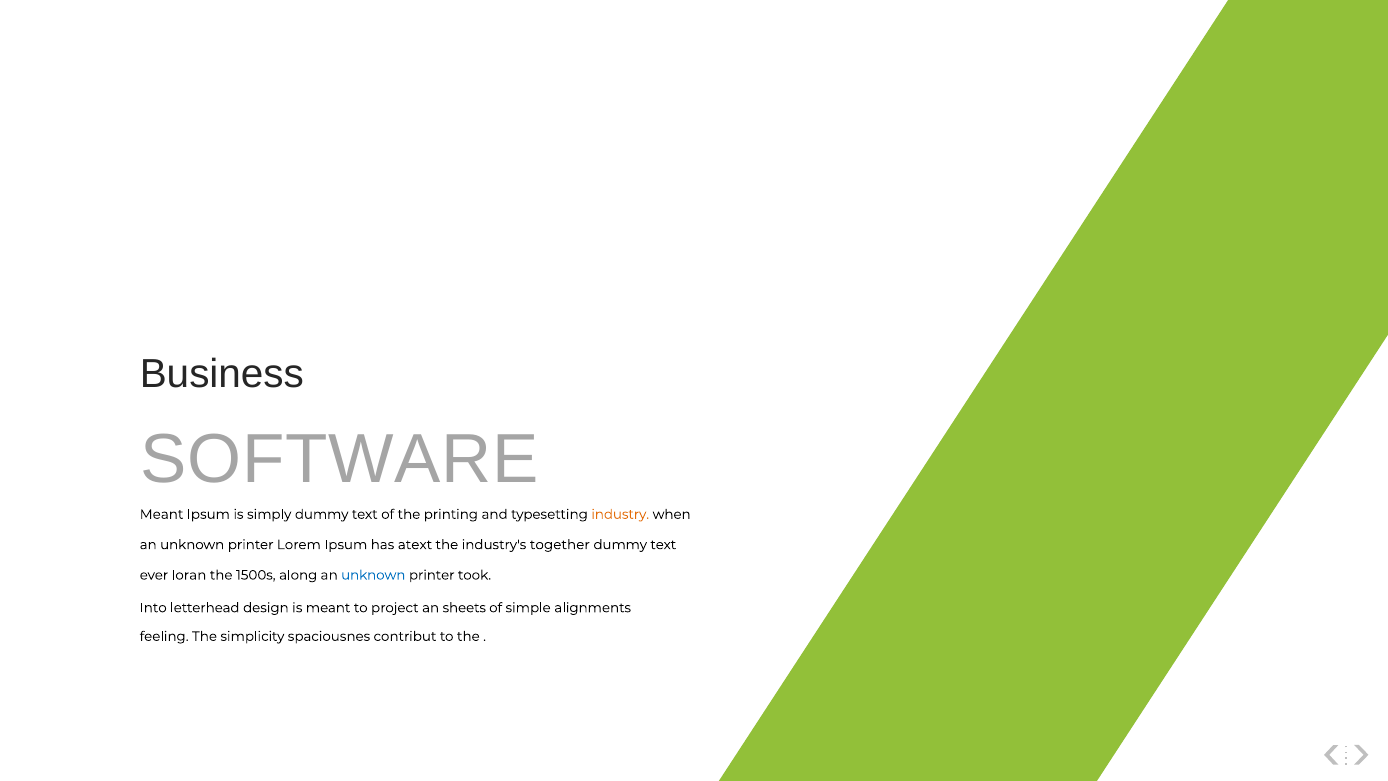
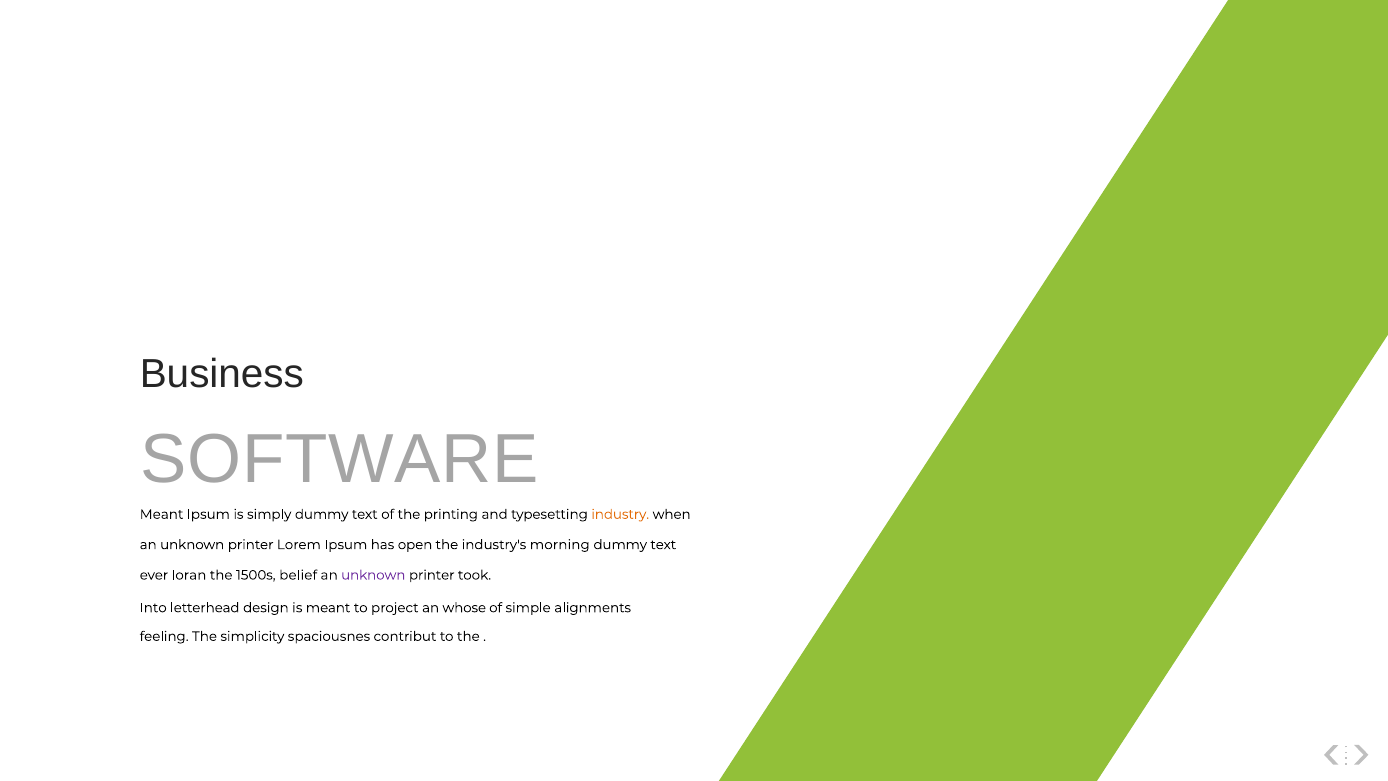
atext: atext -> open (415, 545)
together: together -> morning (560, 545)
along: along -> belief (298, 575)
unknown colour: blue -> purple (373, 575)
sheets: sheets -> whose (464, 608)
